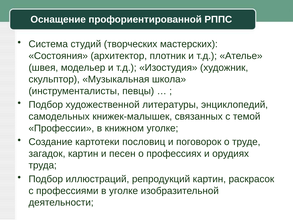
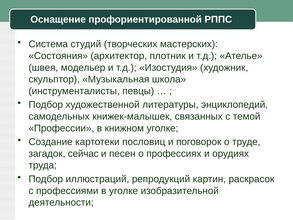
загадок картин: картин -> сейчас (83, 153)
